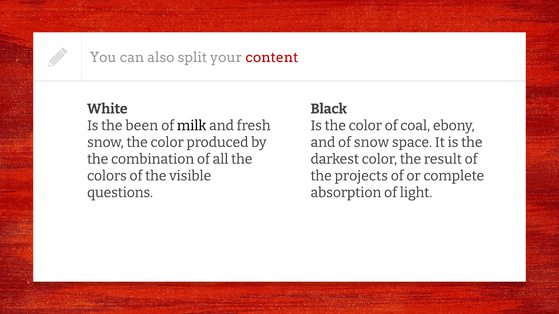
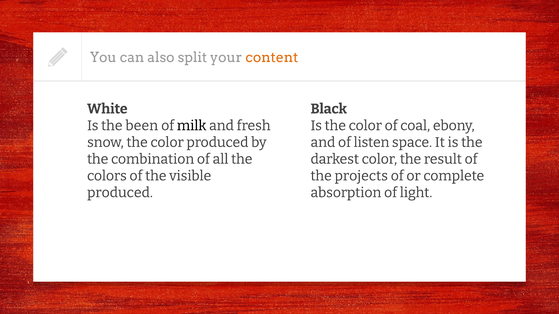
content colour: red -> orange (272, 58)
of snow: snow -> listen (372, 143)
questions: questions -> produced (120, 193)
